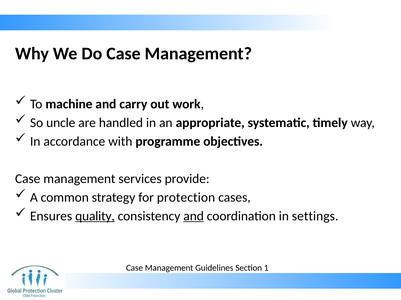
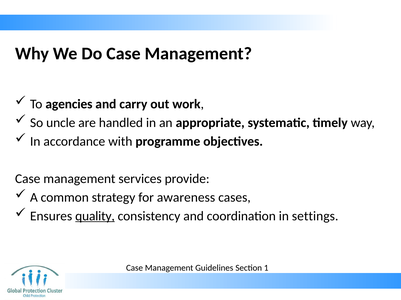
machine: machine -> agencies (69, 104)
protection: protection -> awareness (186, 198)
and underline: present -> none (194, 216)
